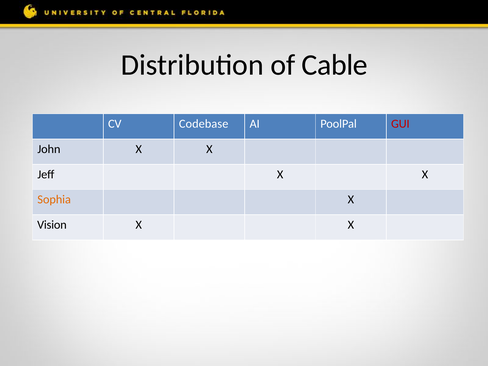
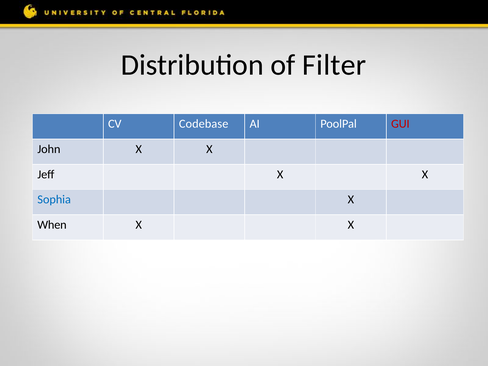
Cable: Cable -> Filter (334, 65)
Sophia colour: orange -> blue (54, 200)
Vision: Vision -> When (52, 225)
